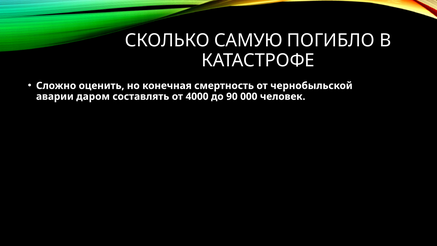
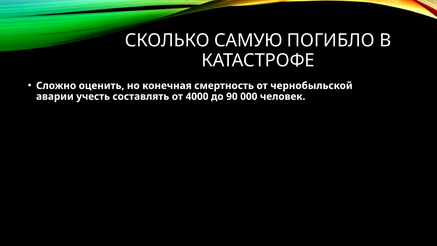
даром: даром -> учесть (93, 96)
